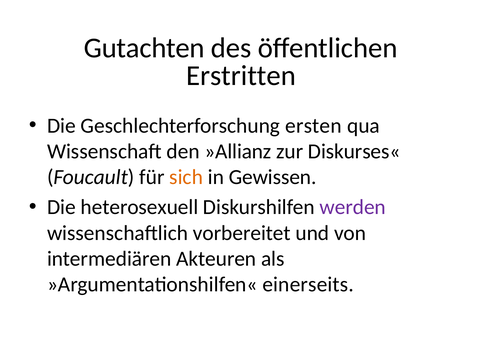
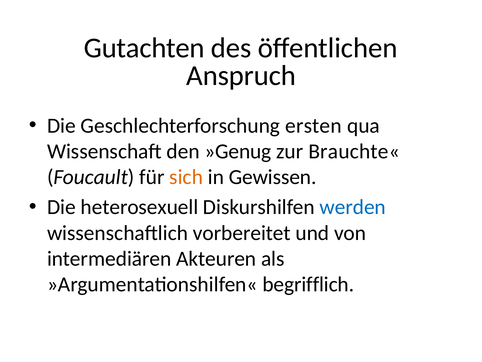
Erstritten: Erstritten -> Anspruch (241, 75)
»Allianz: »Allianz -> »Genug (238, 151)
Diskurses«: Diskurses« -> Brauchte« (354, 151)
werden colour: purple -> blue (353, 207)
einerseits: einerseits -> begrifflich (308, 284)
